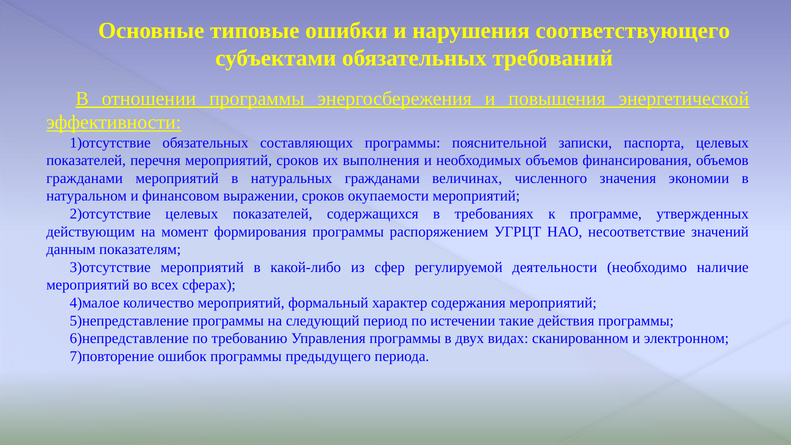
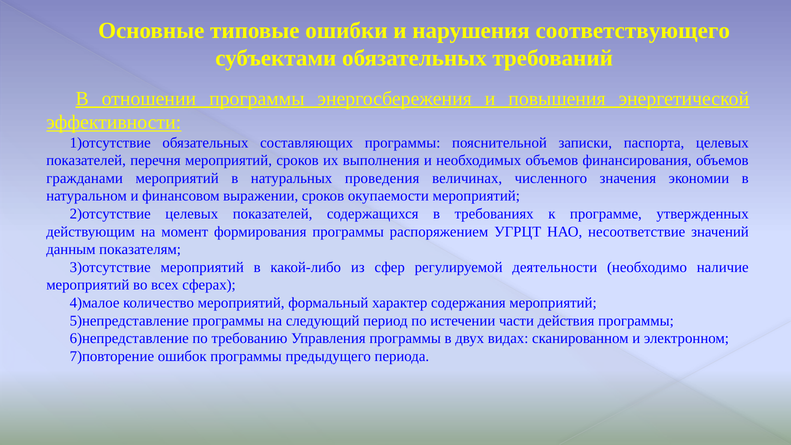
натуральных гражданами: гражданами -> проведения (382, 178)
такие: такие -> части (517, 321)
